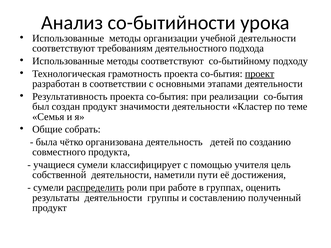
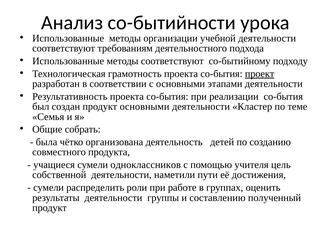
продукт значимости: значимости -> основными (145, 107)
классифицирует: классифицирует -> одноклассников (146, 165)
распределить underline: present -> none (95, 188)
